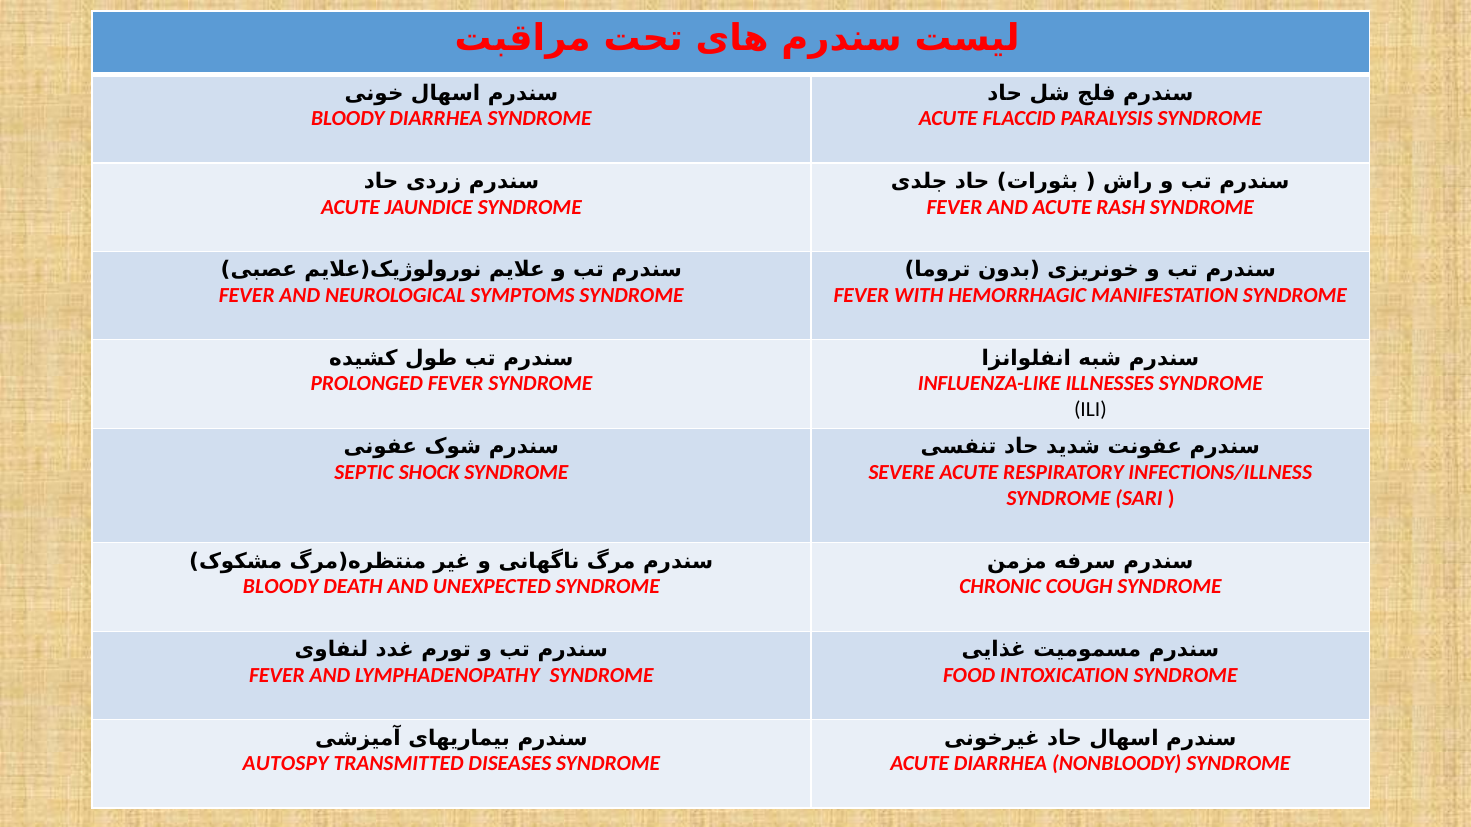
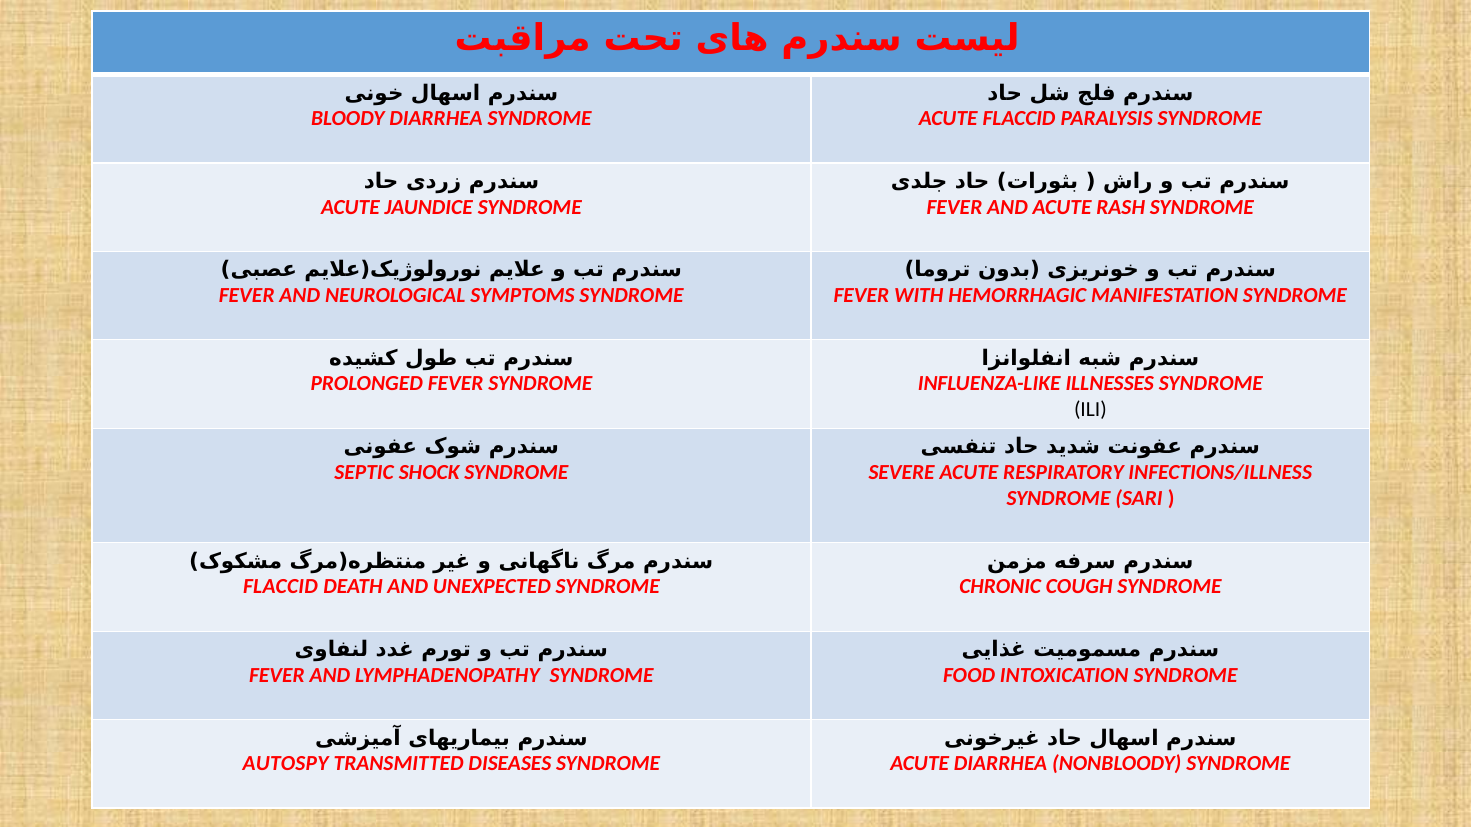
BLOODY: BLOODY -> FLACCID (281, 587)
